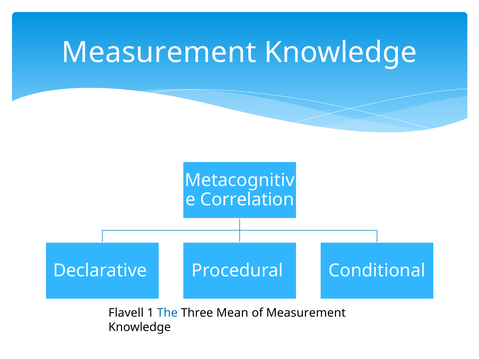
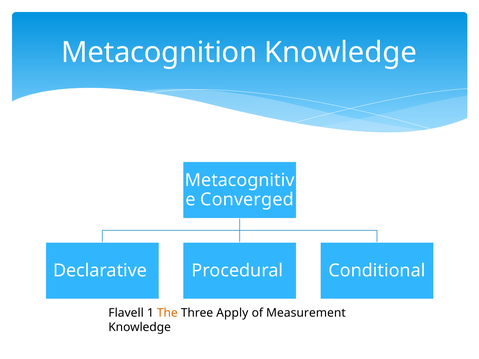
Measurement: Measurement -> Metacognition (159, 53)
Correlation: Correlation -> Converged (247, 200)
The colour: blue -> orange (167, 313)
Mean: Mean -> Apply (232, 313)
